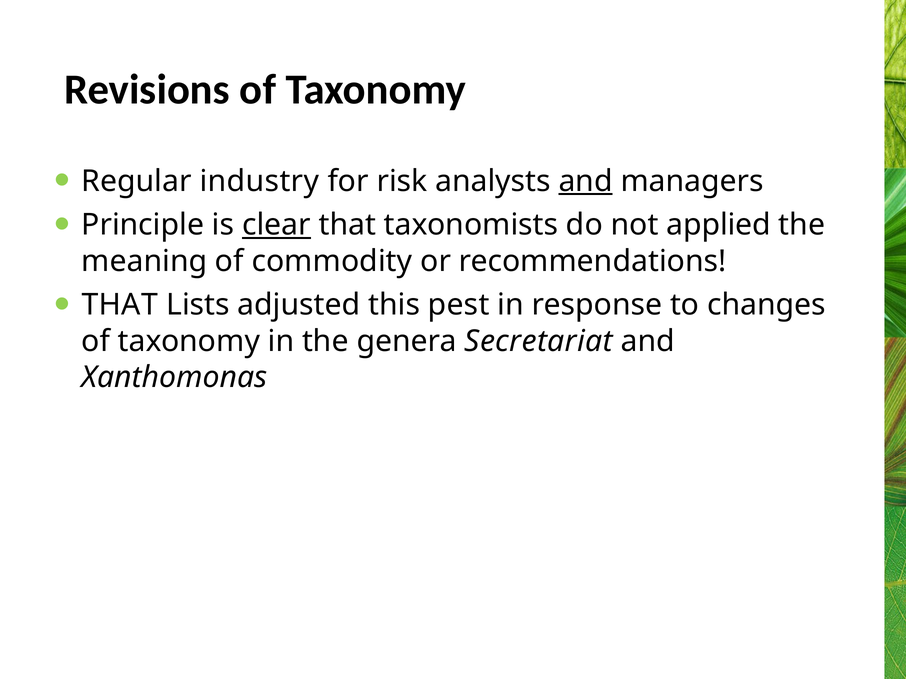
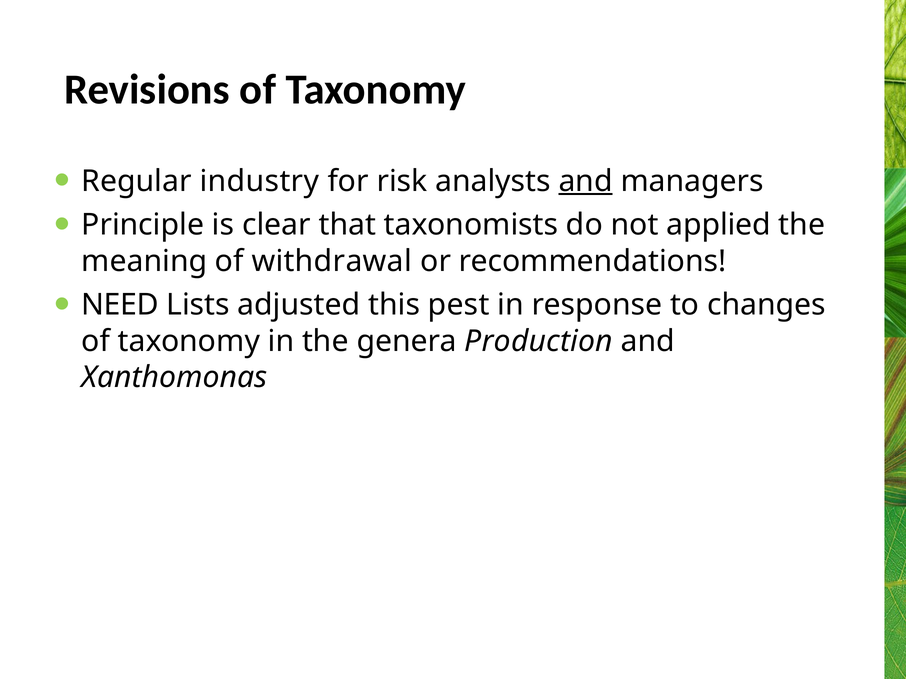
clear underline: present -> none (276, 225)
commodity: commodity -> withdrawal (332, 261)
THAT: THAT -> NEED (120, 305)
Secretariat: Secretariat -> Production (539, 341)
